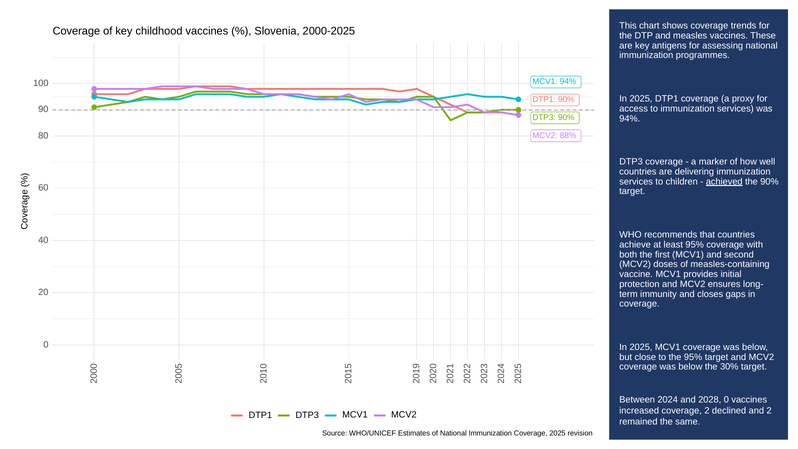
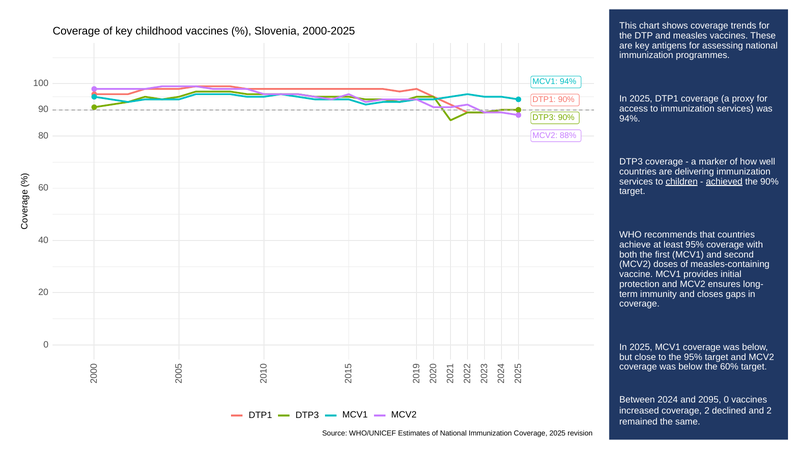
children underline: none -> present (682, 182)
30%: 30% -> 60% (729, 367)
2028: 2028 -> 2095 (710, 400)
